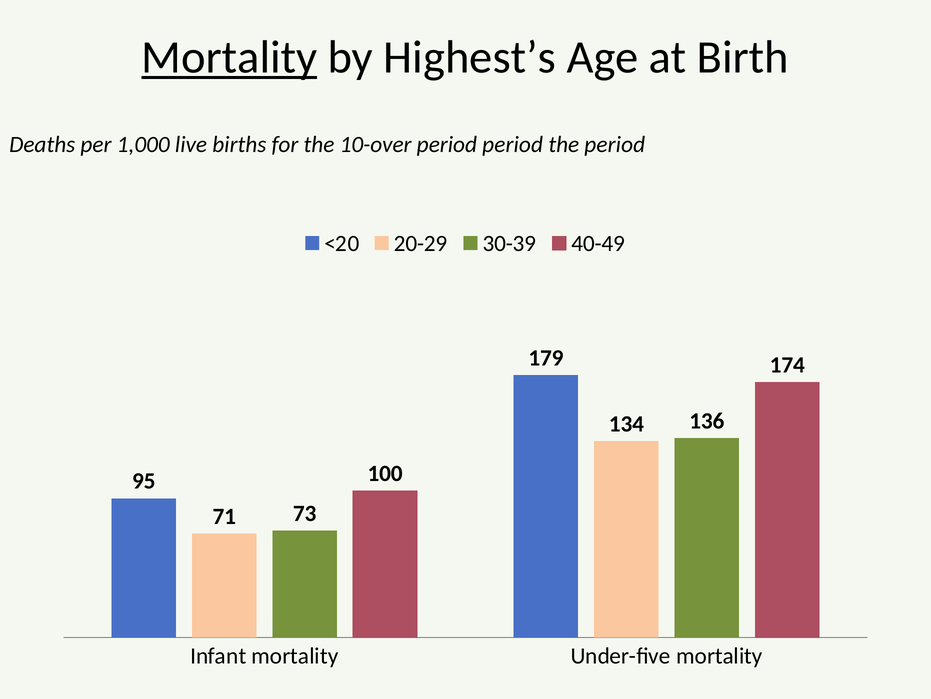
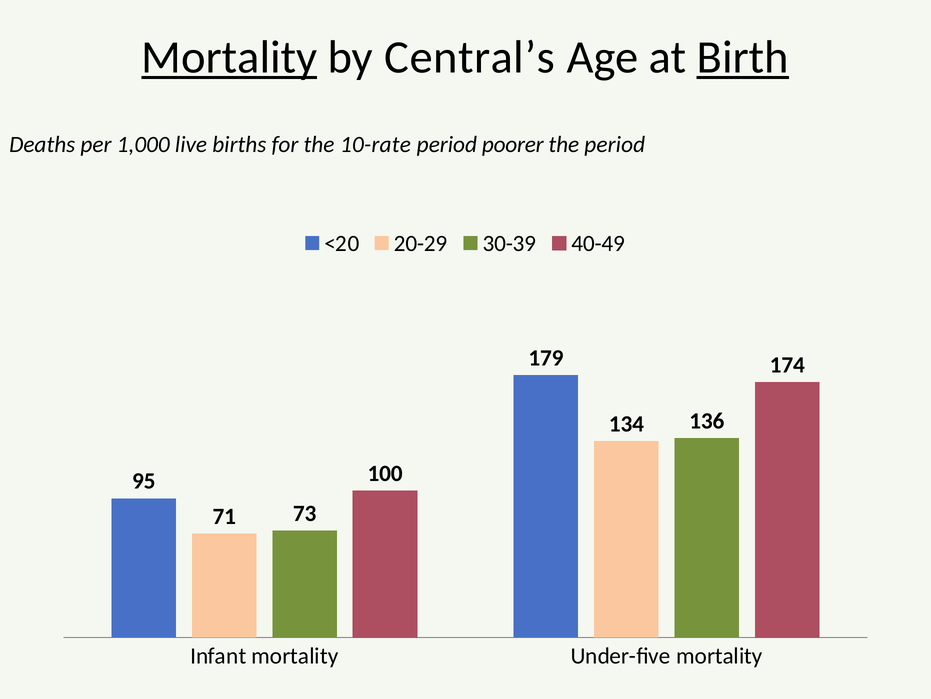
Highest’s: Highest’s -> Central’s (470, 58)
Birth underline: none -> present (743, 58)
10-over: 10-over -> 10-rate (375, 144)
period period: period -> poorer (513, 144)
